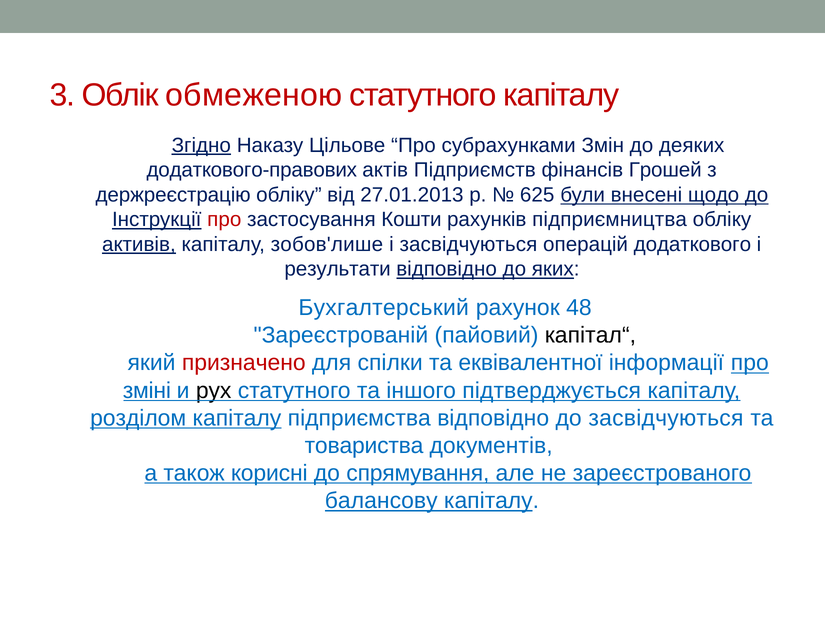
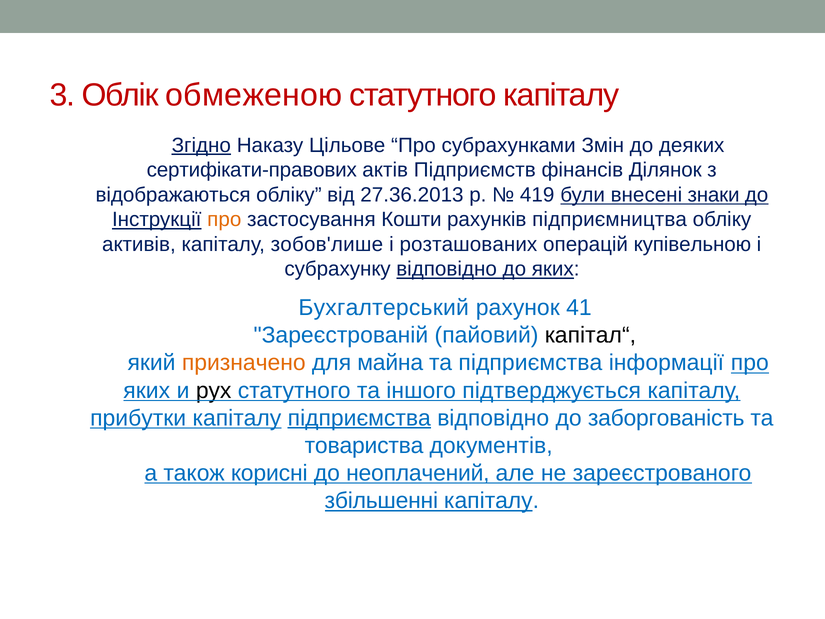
додаткового-правових: додаткового-правових -> сертифікати-правових (252, 170)
Грошей: Грошей -> Ділянок (665, 170)
держреєстрацію: держреєстрацію -> відображаються (173, 195)
27.01.2013: 27.01.2013 -> 27.36.2013 (412, 195)
625: 625 -> 419 (537, 195)
щодо: щодо -> знаки (714, 195)
про colour: red -> orange (224, 220)
активів underline: present -> none (139, 244)
і засвідчуються: засвідчуються -> розташованих (468, 244)
додаткового: додаткового -> купівельною (692, 244)
результати: результати -> субрахунку (338, 269)
48: 48 -> 41 (579, 308)
призначено colour: red -> orange (244, 363)
спілки: спілки -> майна (390, 363)
та еквівалентної: еквівалентної -> підприємства (530, 363)
зміні: зміні -> яких (147, 390)
розділом: розділом -> прибутки (138, 418)
підприємства underline: none -> present (359, 418)
до засвідчуються: засвідчуються -> заборгованість (666, 418)
спрямування: спрямування -> неоплачений (418, 473)
балансову: балансову -> збільшенні (381, 500)
